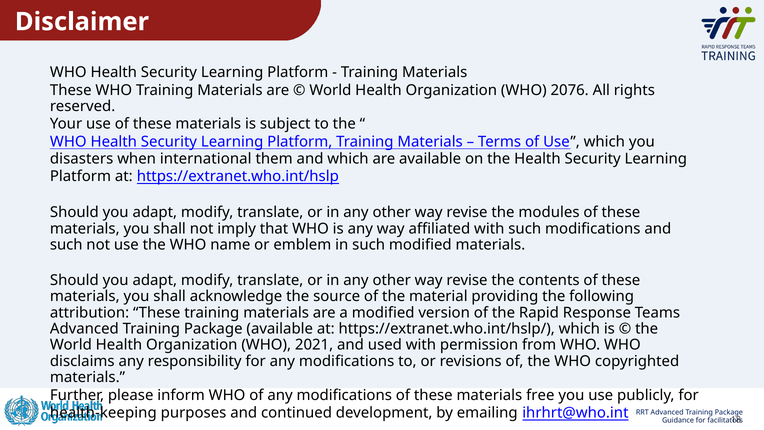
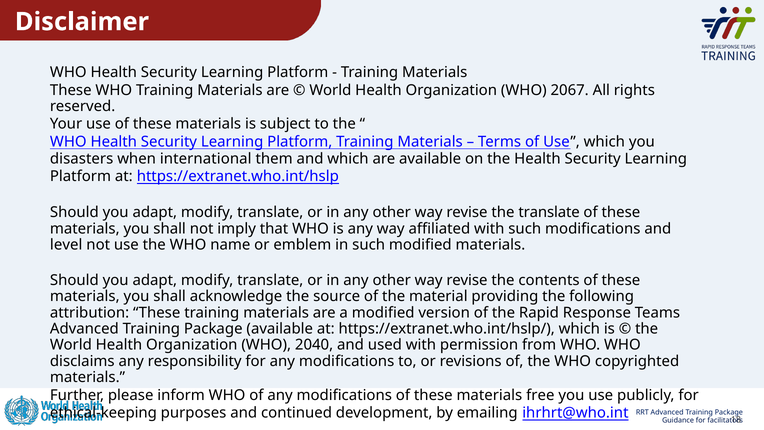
2076: 2076 -> 2067 (570, 90)
the modules: modules -> translate (549, 212)
such: such -> level (66, 245)
2021: 2021 -> 2040 (314, 345)
health-keeping: health-keeping -> ethical-keeping (103, 413)
